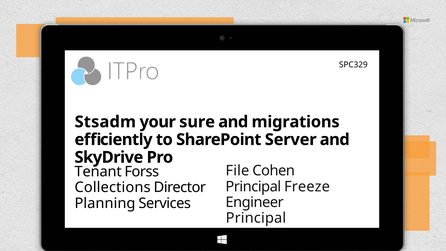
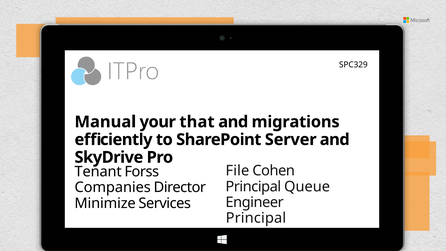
Stsadm: Stsadm -> Manual (105, 122)
sure: sure -> that (197, 122)
Freeze: Freeze -> Queue (307, 186)
Collections: Collections -> Companies (113, 187)
Planning: Planning -> Minimize (105, 203)
